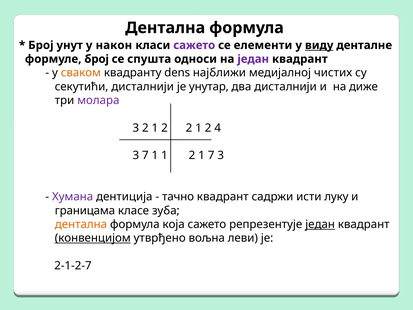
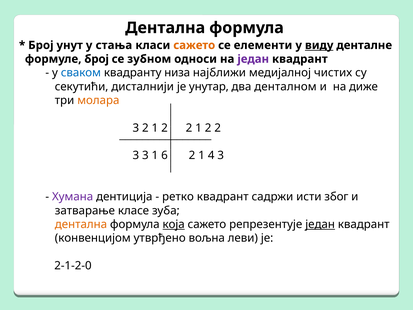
након: након -> стања (114, 45)
сажето colour: purple -> orange (194, 45)
спушта: спушта -> зубном (149, 59)
сваком colour: orange -> blue (81, 73)
dens: dens -> низа (177, 73)
два дисталнији: дисталнији -> денталном (285, 87)
молара colour: purple -> orange (98, 100)
4: 4 -> 2 (218, 128)
3 7: 7 -> 3 (145, 155)
1 1: 1 -> 6 (164, 155)
1 7: 7 -> 4 (211, 155)
тачно: тачно -> ретко (178, 197)
луку: луку -> због (336, 197)
границама: границама -> затварање (85, 210)
која underline: none -> present (174, 224)
конвенцијом underline: present -> none (93, 238)
2-1-2-7: 2-1-2-7 -> 2-1-2-0 (73, 266)
